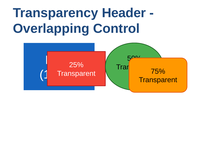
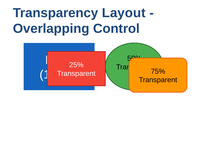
Header: Header -> Layout (124, 13)
